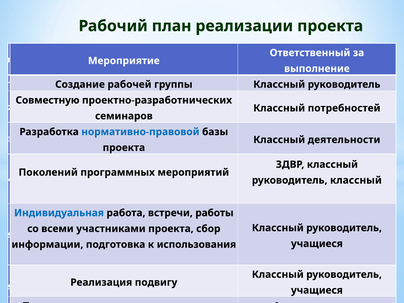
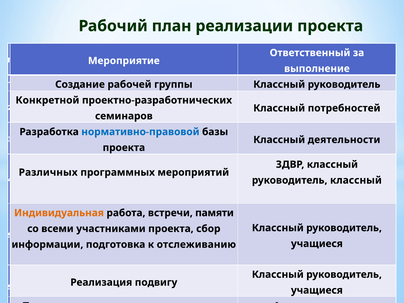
Совместную: Совместную -> Конкретной (47, 100)
Поколений: Поколений -> Различных (48, 172)
Индивидуальная colour: blue -> orange (59, 213)
работы: работы -> памяти (214, 213)
использования: использования -> отслеживанию (196, 244)
